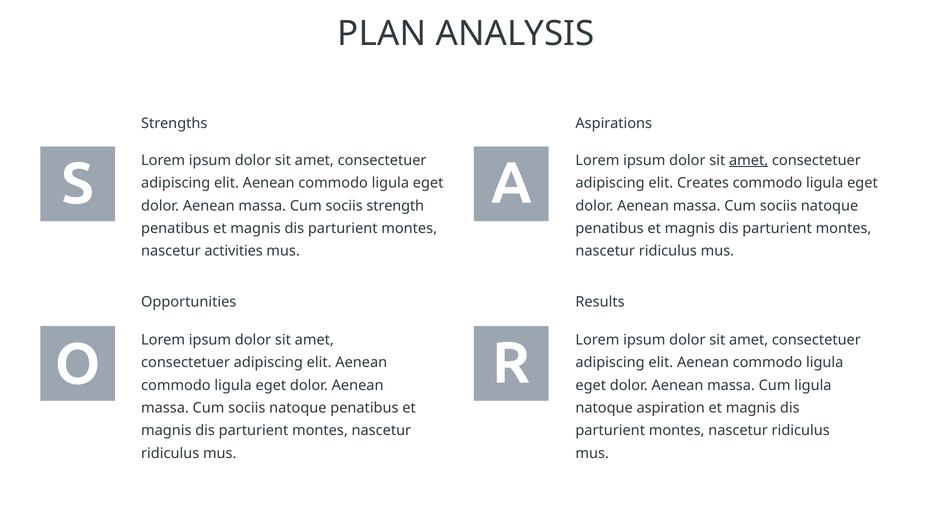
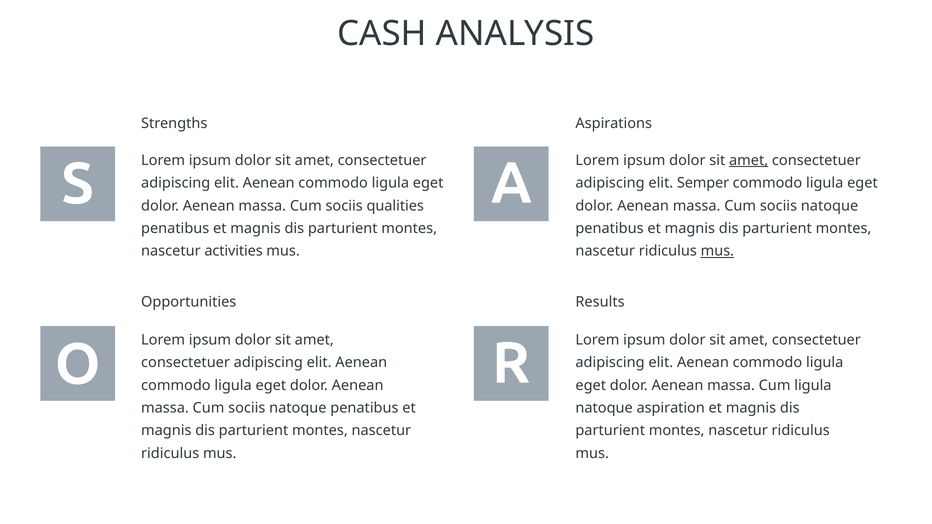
PLAN: PLAN -> CASH (382, 34)
Creates: Creates -> Semper (703, 183)
strength: strength -> qualities (395, 206)
mus underline: none -> present (717, 251)
